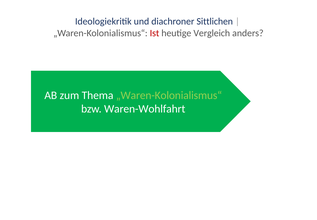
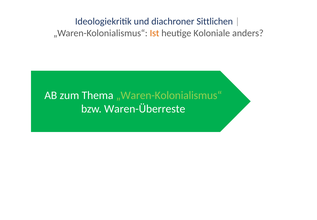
Ist colour: red -> orange (154, 33)
Vergleich: Vergleich -> Koloniale (212, 33)
Waren-Wohlfahrt: Waren-Wohlfahrt -> Waren-Überreste (145, 109)
